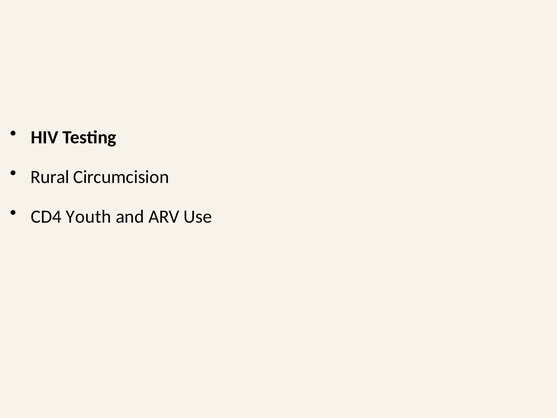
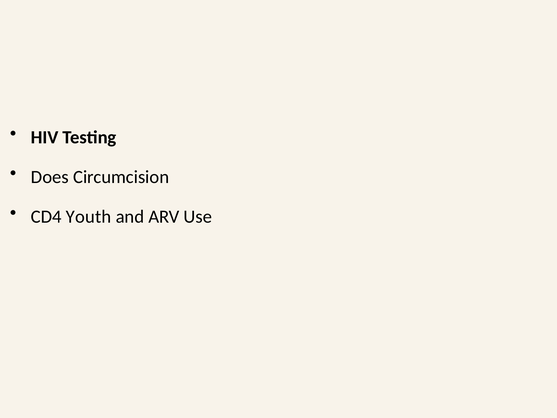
Rural: Rural -> Does (50, 177)
